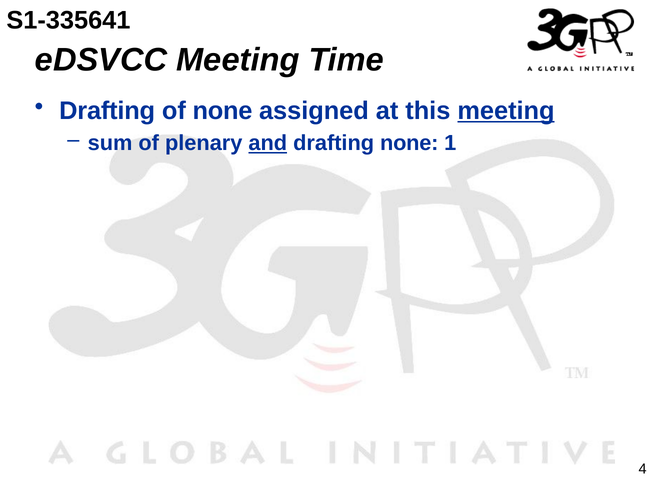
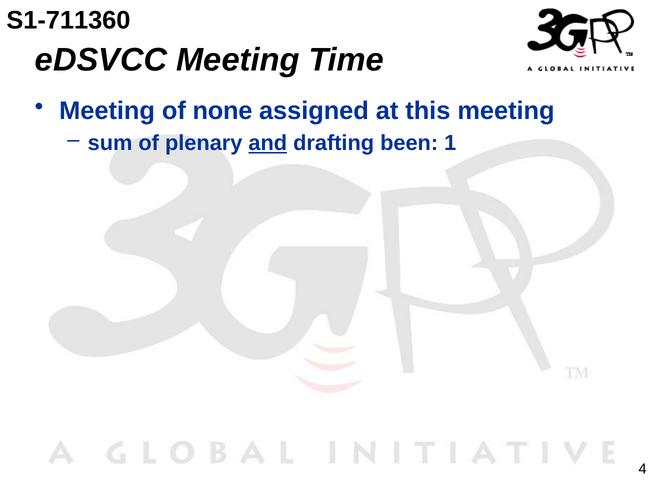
S1-335641: S1-335641 -> S1-711360 (68, 20)
Drafting: Drafting -> Meeting (107, 111)
meeting underline: present -> none (506, 111)
drafting none: none -> been (409, 143)
